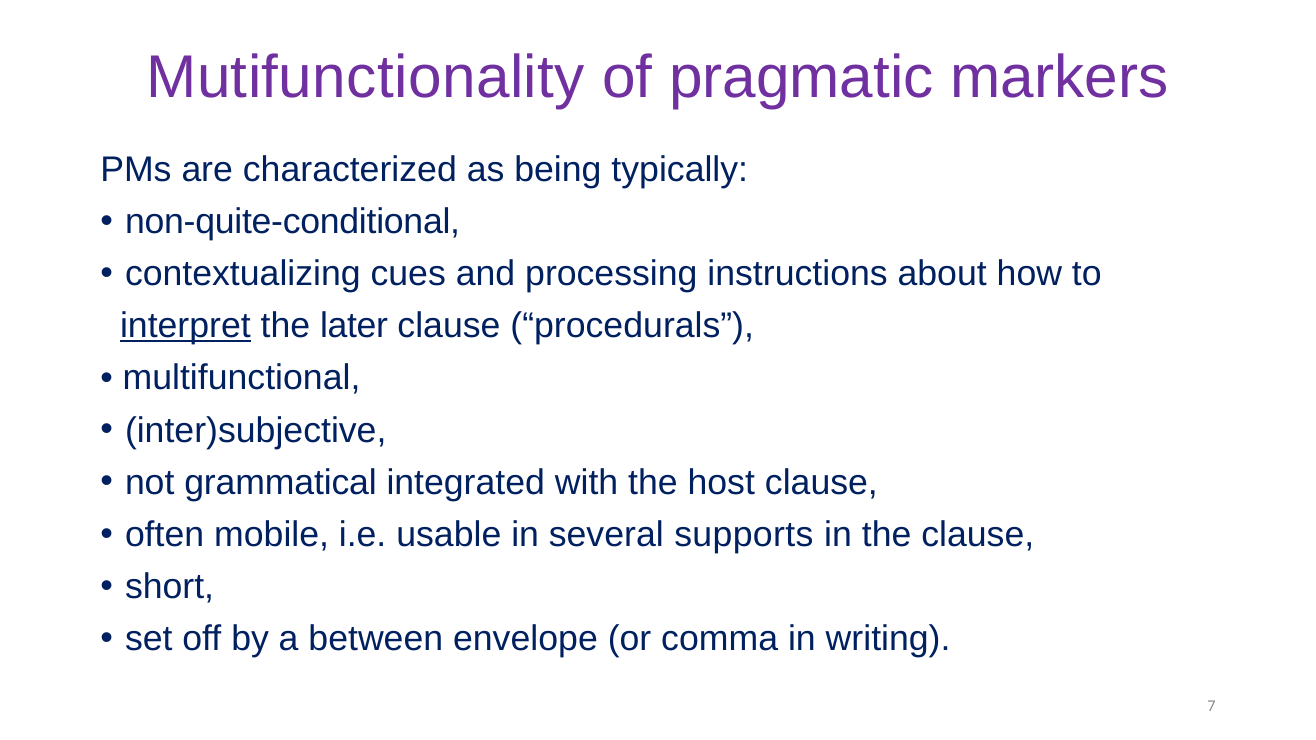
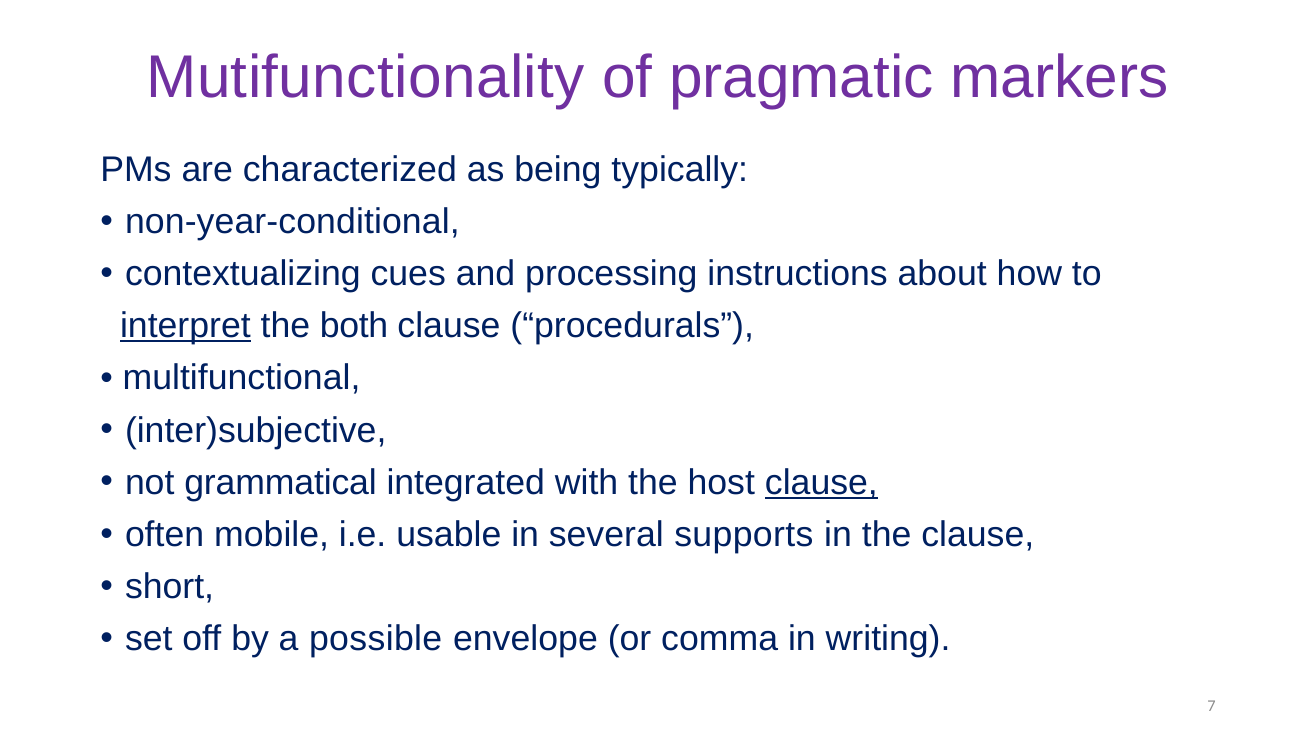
non-quite-conditional: non-quite-conditional -> non-year-conditional (292, 222)
later: later -> both (354, 326)
clause underline: none -> present (821, 483)
between: between -> possible (376, 639)
